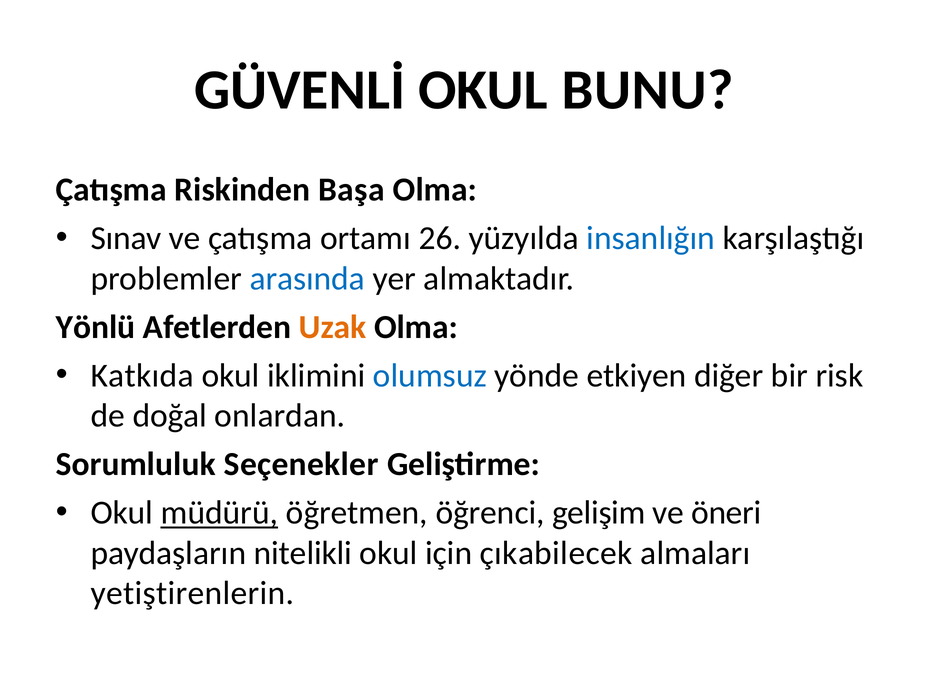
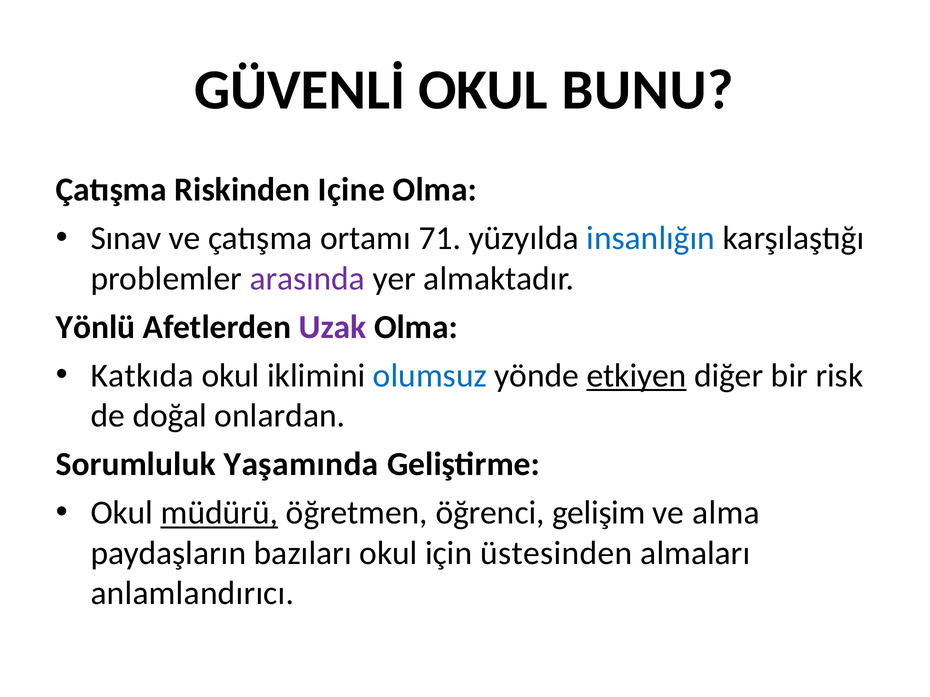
Başa: Başa -> Içine (352, 190)
26: 26 -> 71 (440, 238)
arasında colour: blue -> purple (307, 279)
Uzak colour: orange -> purple (333, 327)
etkiyen underline: none -> present (637, 376)
Seçenekler: Seçenekler -> Yaşamında (301, 465)
öneri: öneri -> alma (726, 513)
nitelikli: nitelikli -> bazıları (303, 553)
çıkabilecek: çıkabilecek -> üstesinden (556, 553)
yetiştirenlerin: yetiştirenlerin -> anlamlandırıcı (192, 594)
